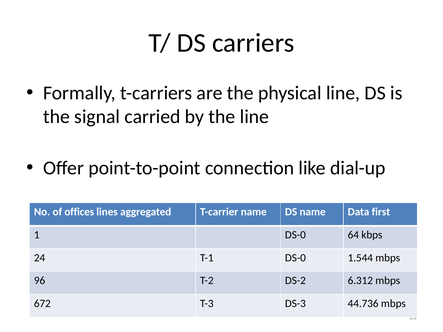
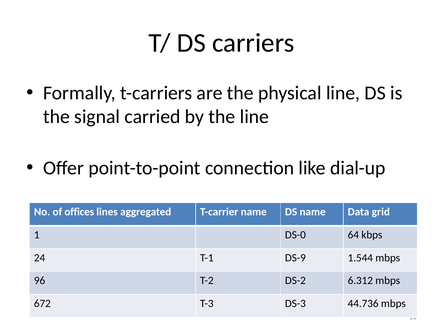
first: first -> grid (381, 212)
T-1 DS-0: DS-0 -> DS-9 (295, 258)
